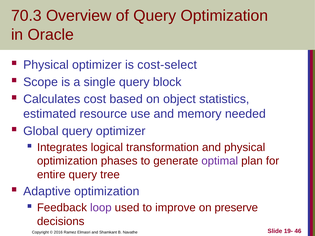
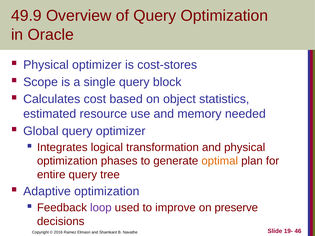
70.3: 70.3 -> 49.9 (26, 16)
cost-select: cost-select -> cost-stores (167, 65)
optimal colour: purple -> orange (220, 161)
